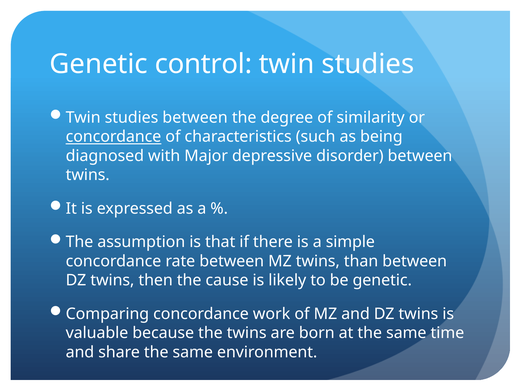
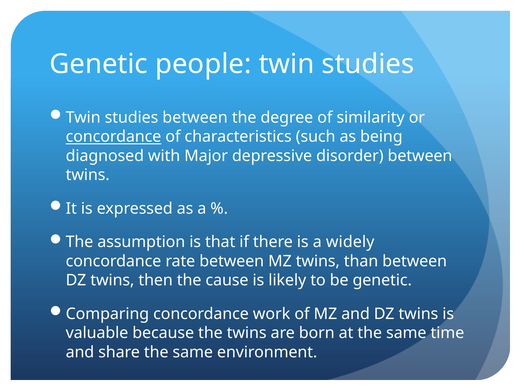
control: control -> people (203, 64)
simple: simple -> widely (350, 242)
